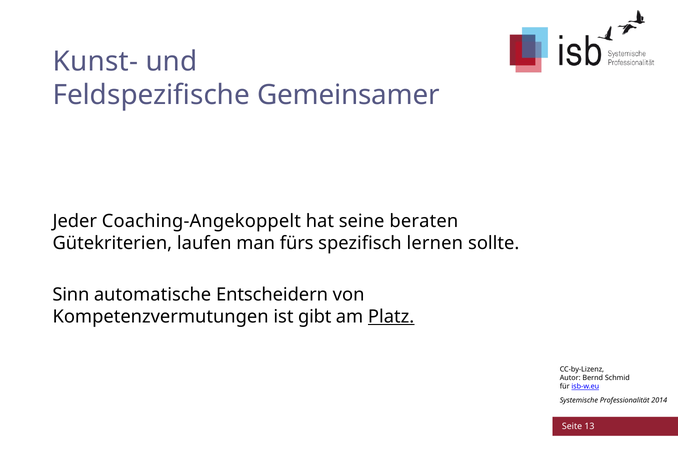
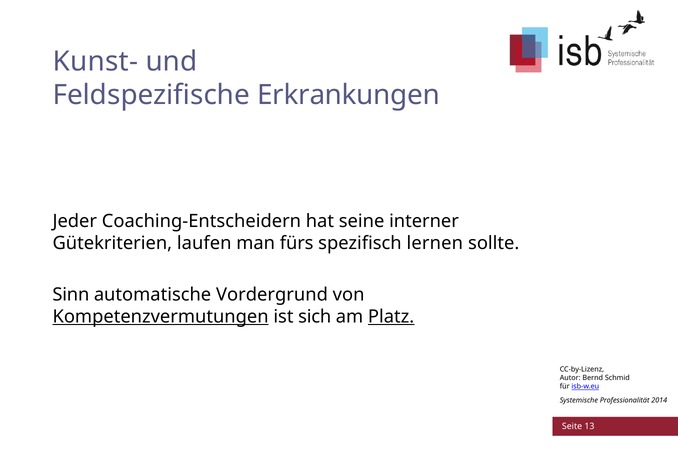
Gemeinsamer: Gemeinsamer -> Erkrankungen (349, 95)
Coaching-Angekoppelt: Coaching-Angekoppelt -> Coaching-Entscheidern (201, 221)
beraten: beraten -> interner (424, 221)
Entscheidern: Entscheidern -> Vordergrund (272, 295)
Kompetenzvermutungen underline: none -> present (161, 317)
gibt: gibt -> sich (315, 317)
